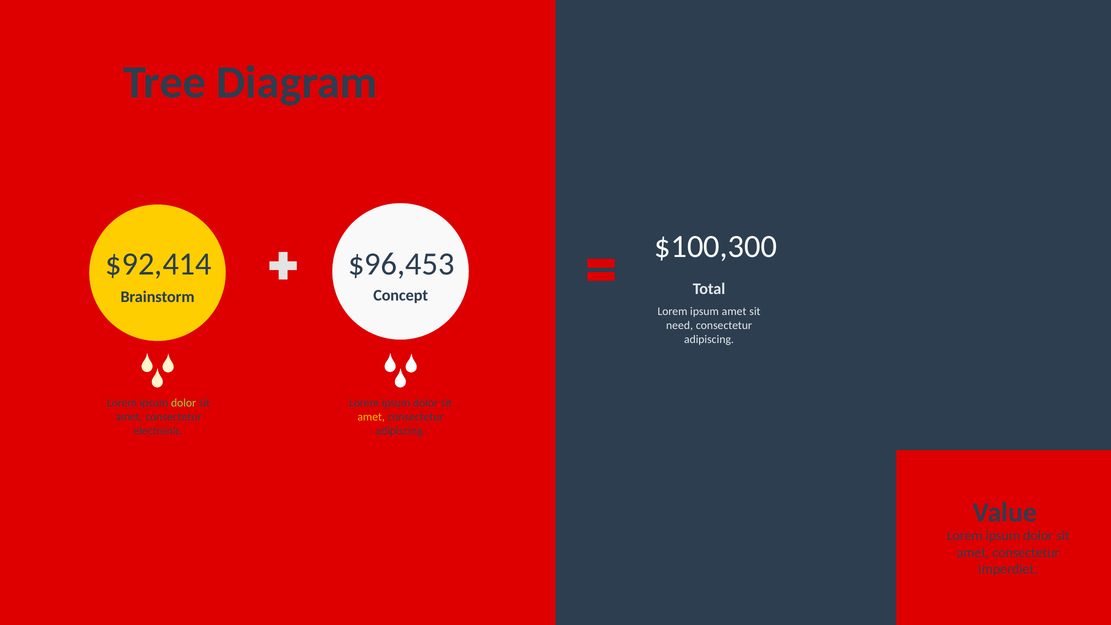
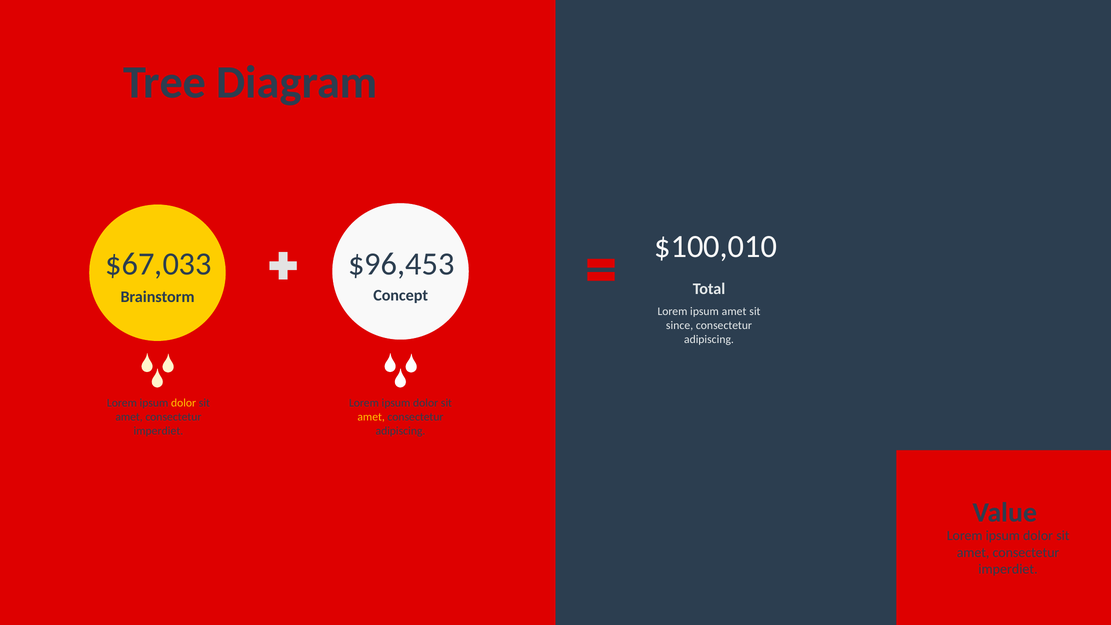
$100,300: $100,300 -> $100,010 (716, 246)
$92,414: $92,414 -> $67,033 (159, 264)
need: need -> since (680, 325)
dolor colour: light green -> yellow (184, 403)
electronic: electronic -> imperdiet (158, 431)
